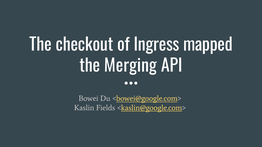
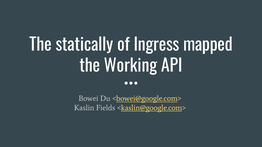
checkout: checkout -> statically (84, 45)
Merging: Merging -> Working (131, 66)
